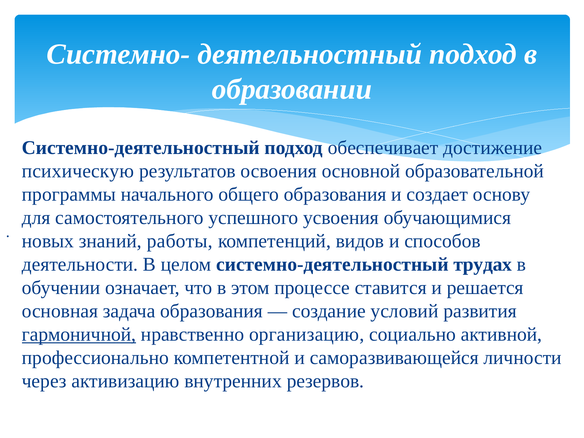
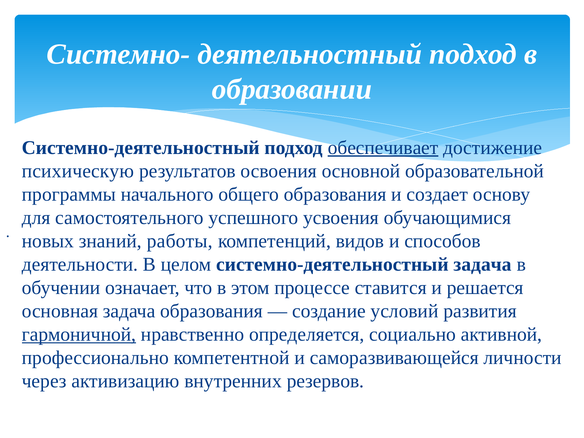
обеспечивает underline: none -> present (383, 148)
системно-деятельностный трудах: трудах -> задача (483, 264)
организацию: организацию -> определяется (307, 334)
